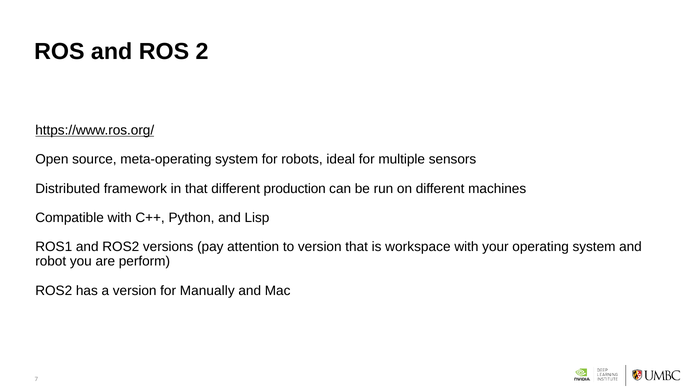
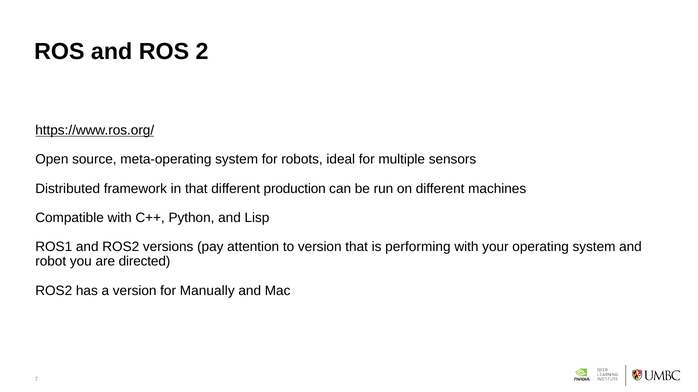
workspace: workspace -> performing (418, 247)
perform: perform -> directed (144, 262)
